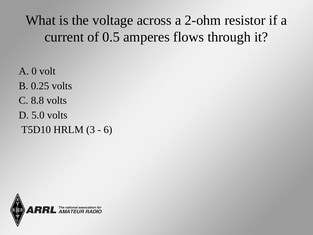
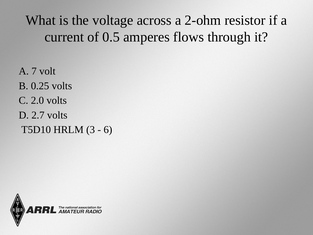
0: 0 -> 7 (34, 71)
8.8: 8.8 -> 2.0 (37, 100)
5.0: 5.0 -> 2.7 (38, 115)
